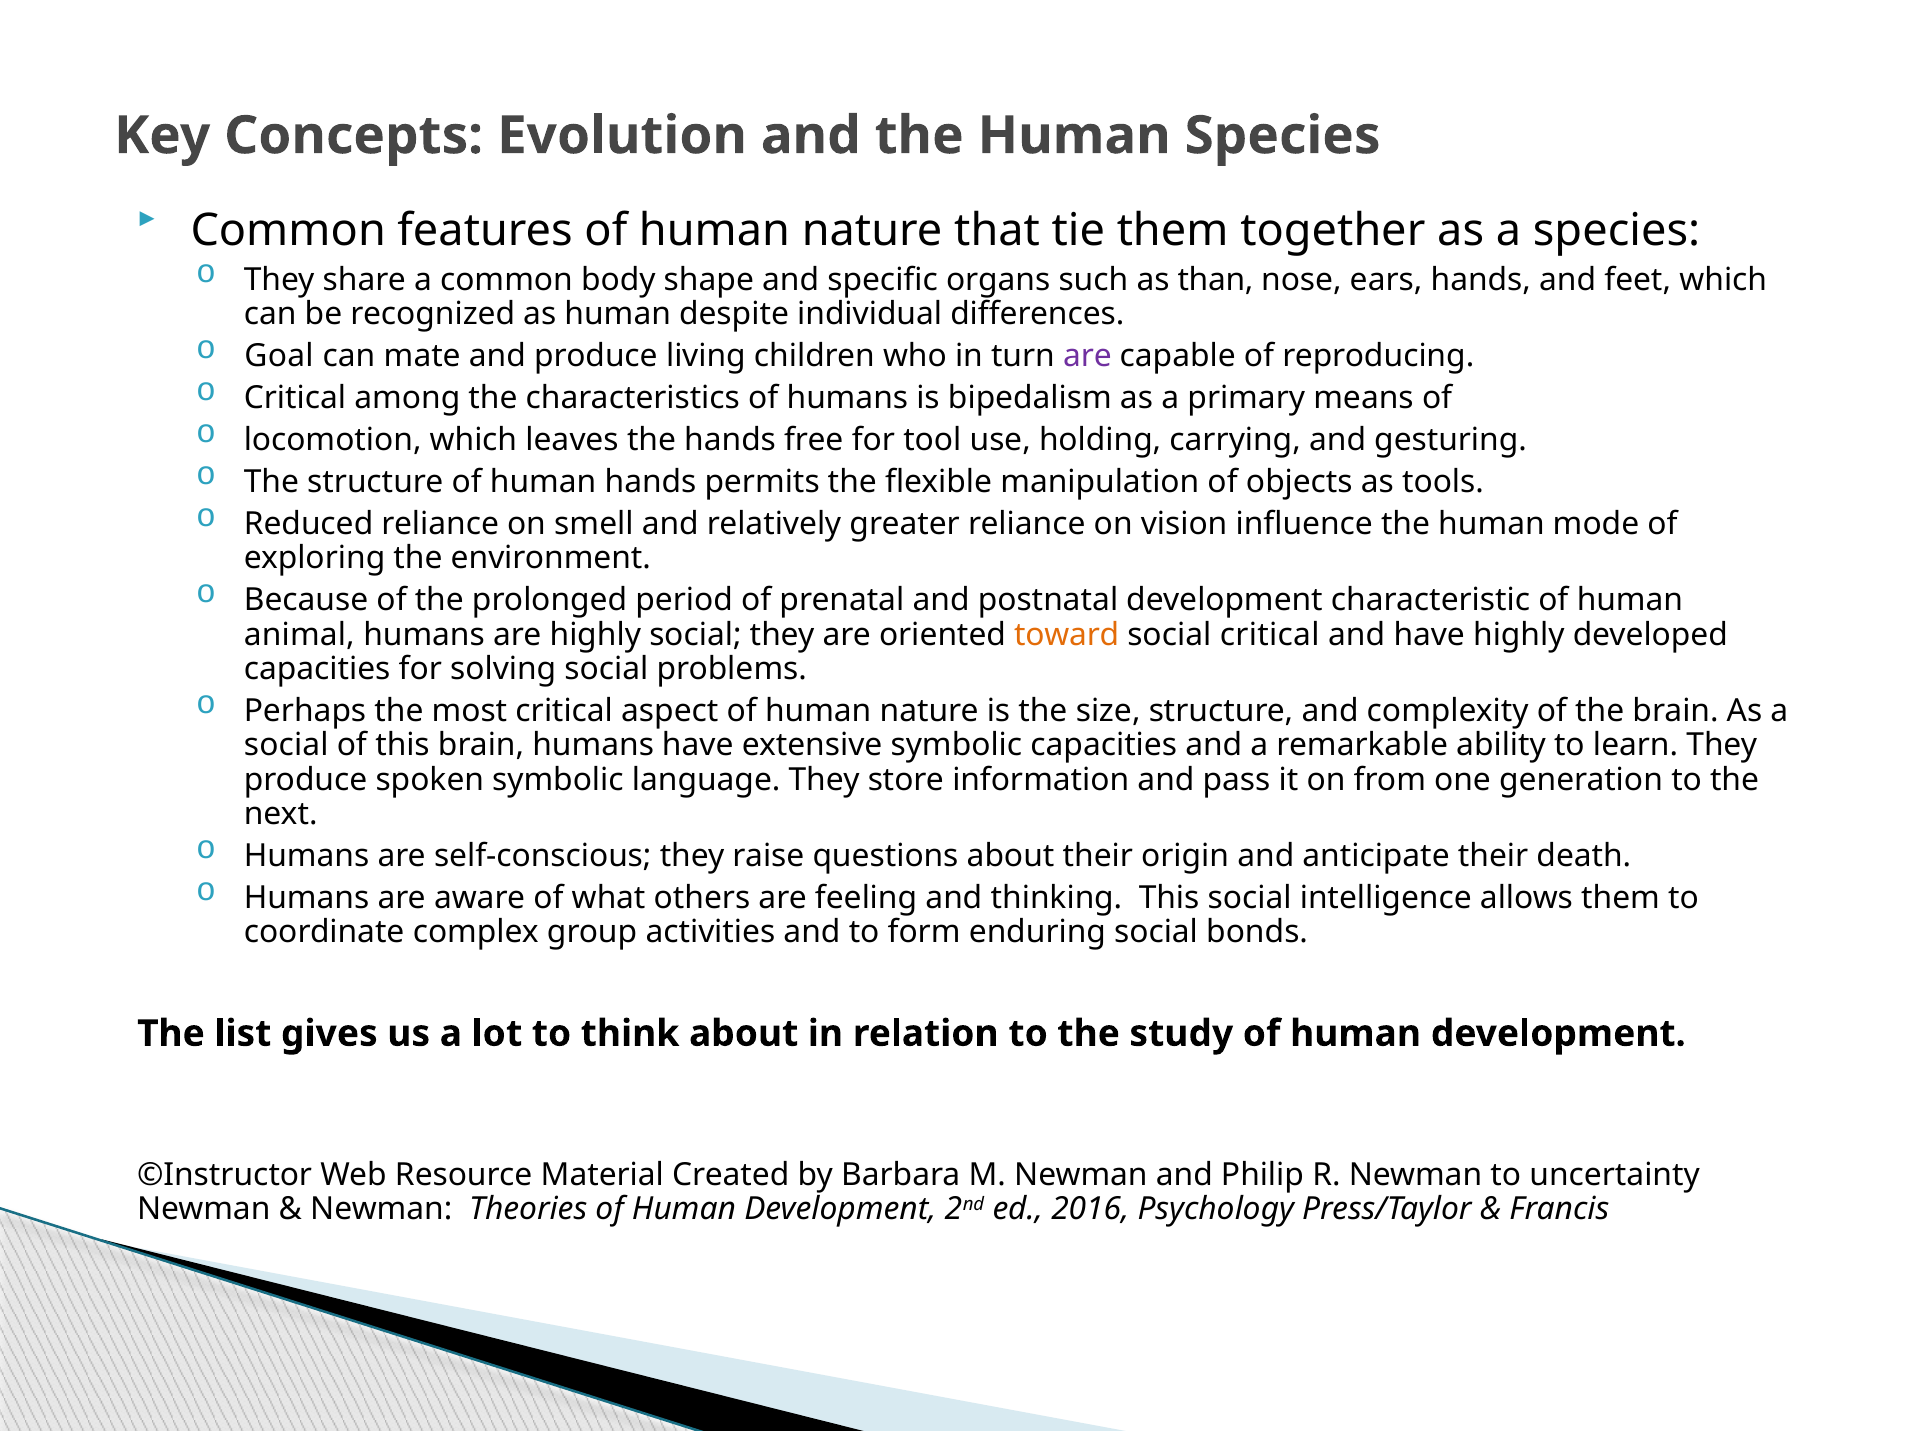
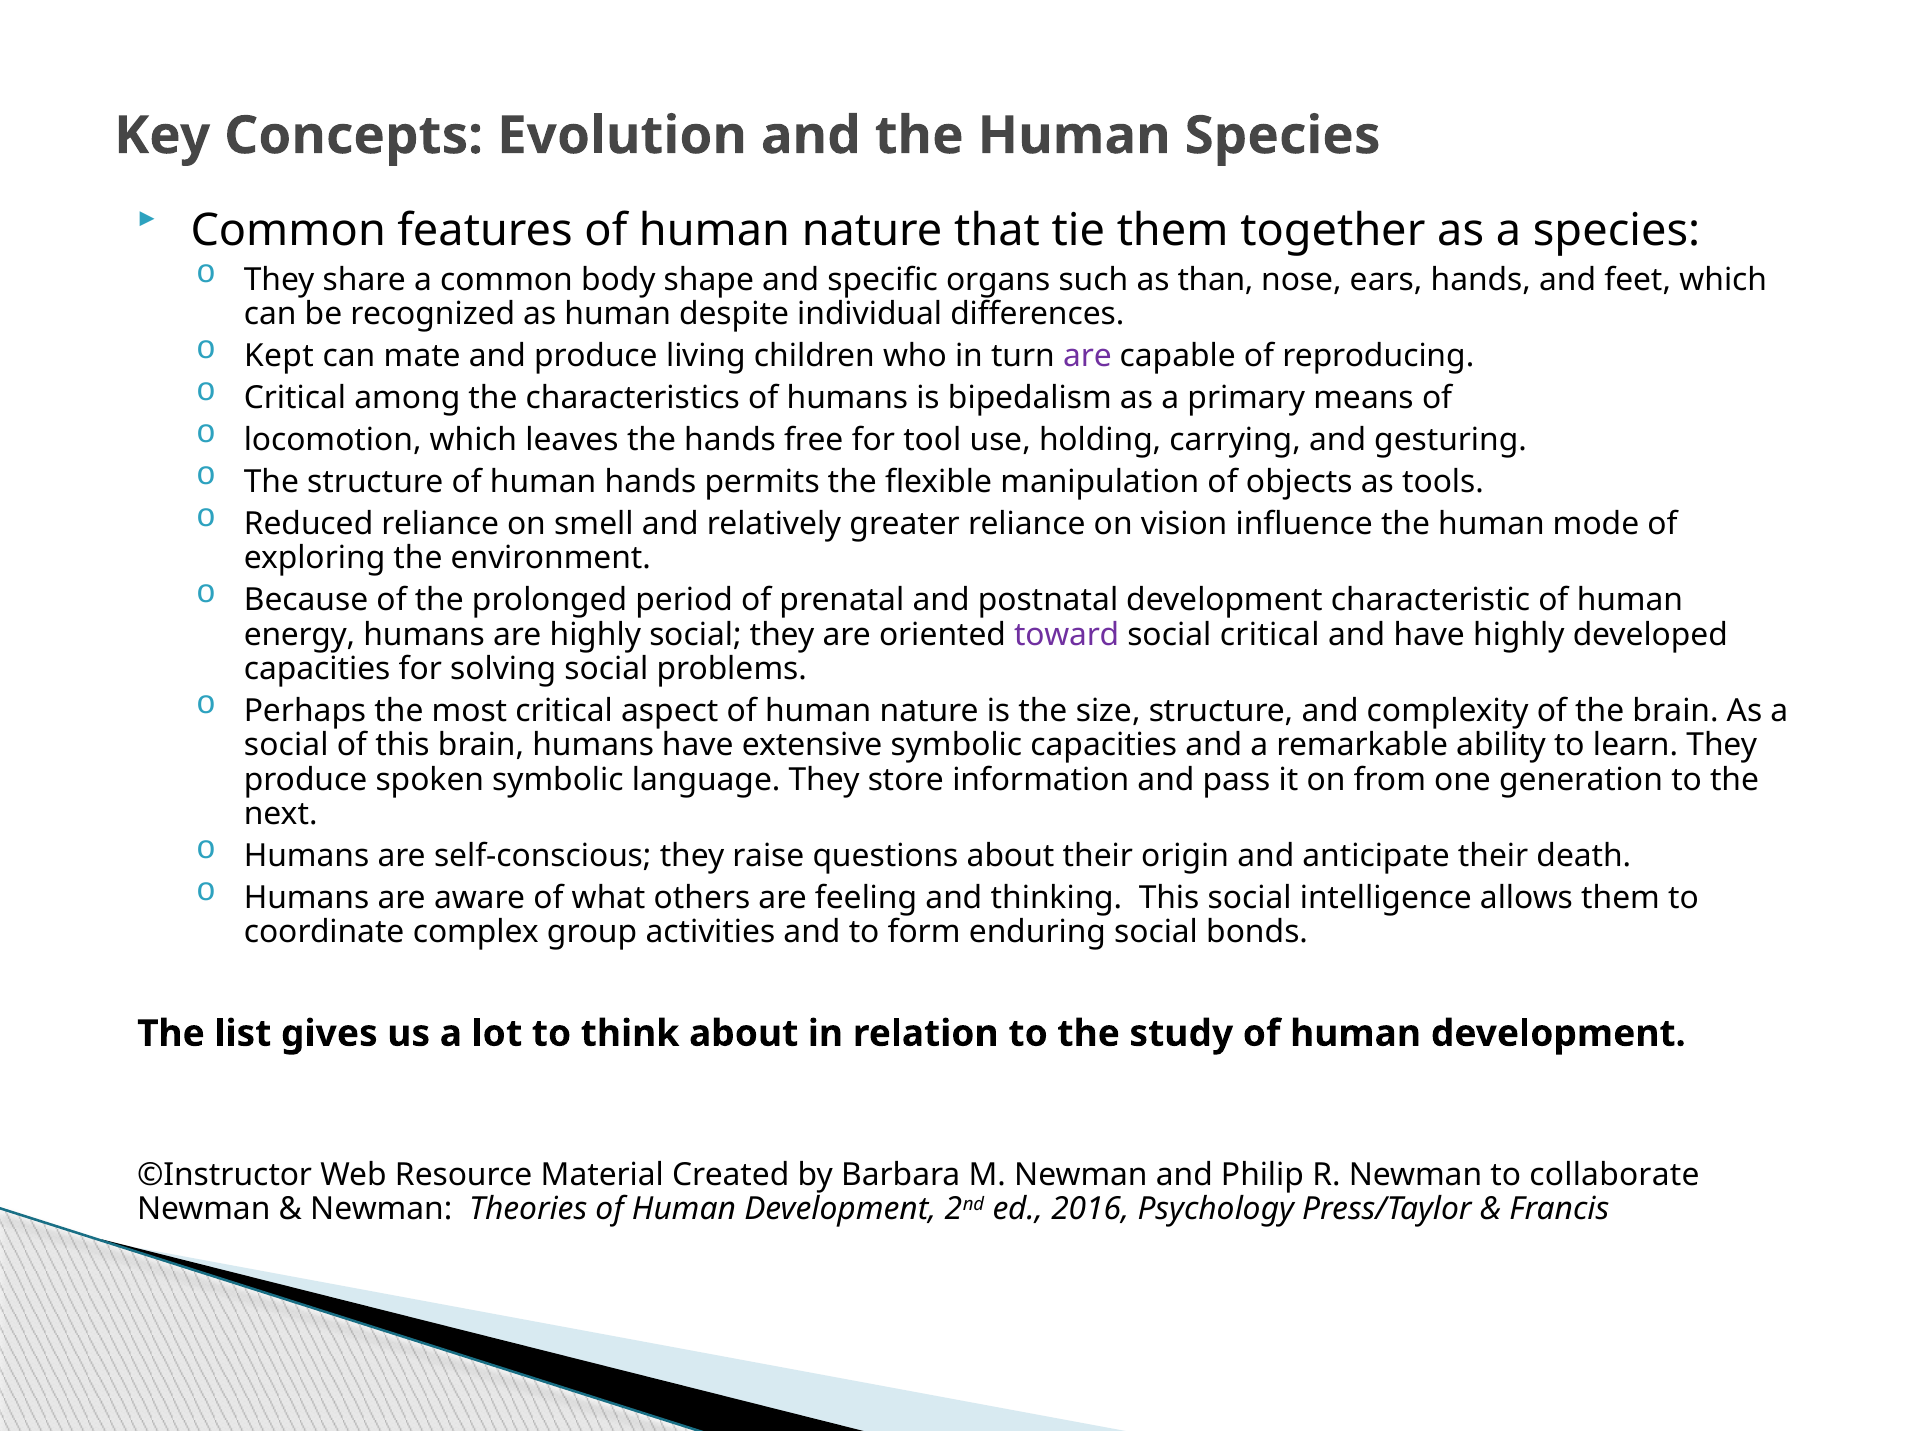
Goal: Goal -> Kept (279, 356)
animal: animal -> energy (300, 635)
toward colour: orange -> purple (1067, 635)
uncertainty: uncertainty -> collaborate (1614, 1175)
